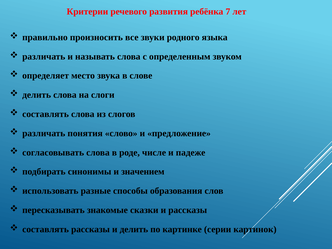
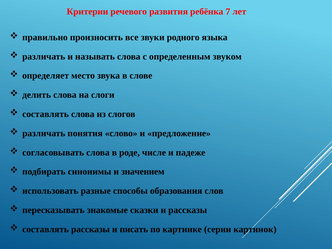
и делить: делить -> писать (134, 229)
